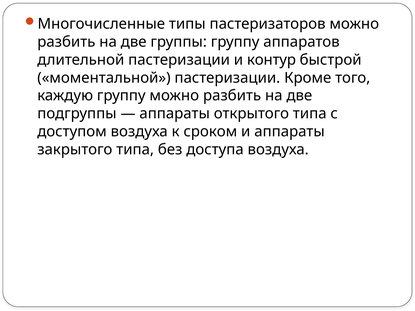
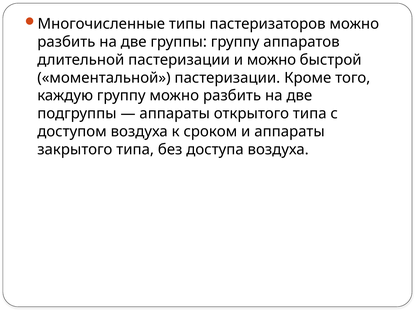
и контур: контур -> можно (271, 60)
